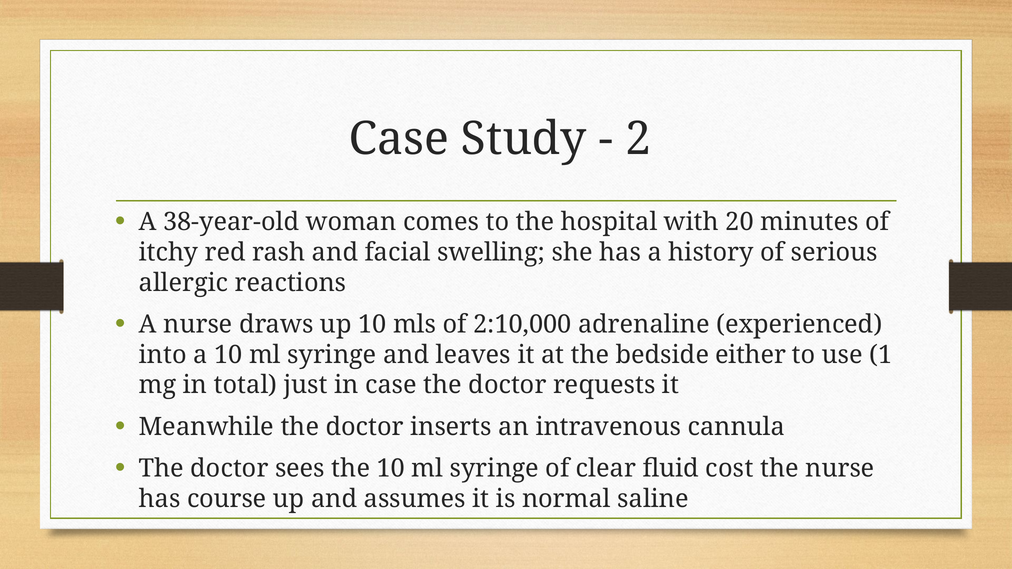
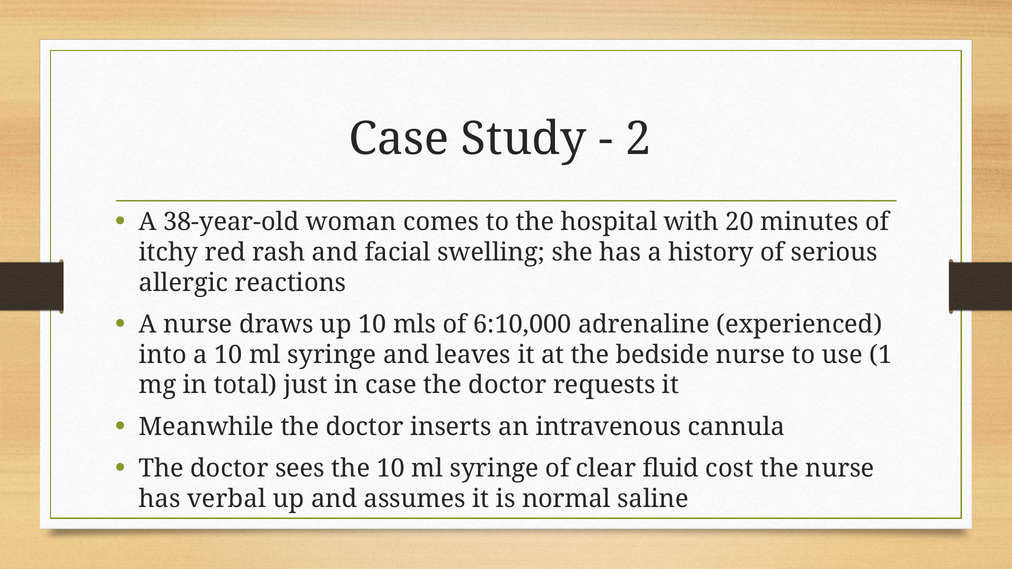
2:10,000: 2:10,000 -> 6:10,000 (522, 325)
bedside either: either -> nurse (750, 355)
course: course -> verbal (227, 499)
